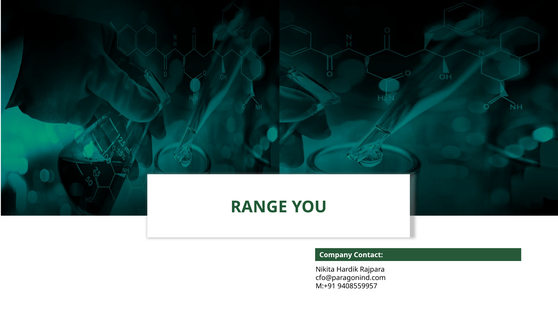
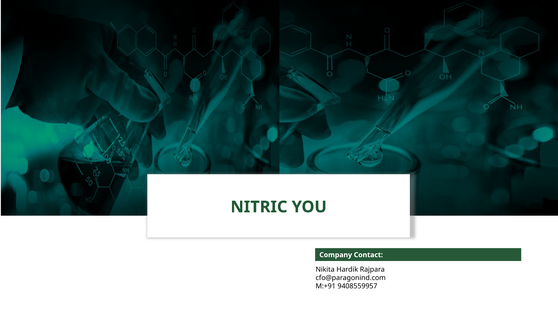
RANGE: RANGE -> NITRIC (259, 207)
